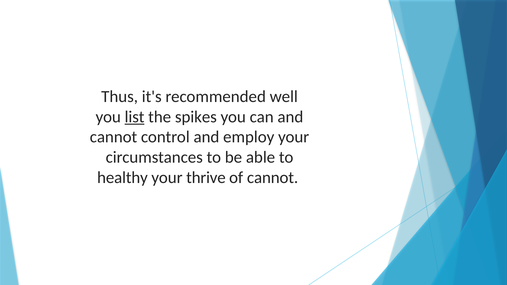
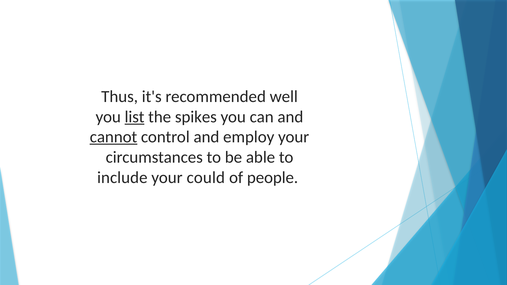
cannot underline: none -> present (114, 137)
healthy: healthy -> include (122, 178)
thrive: thrive -> could (206, 178)
of cannot: cannot -> people (273, 178)
